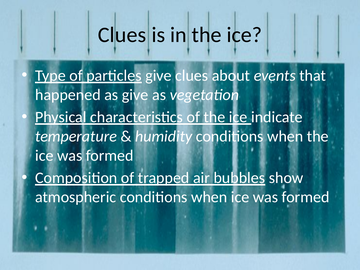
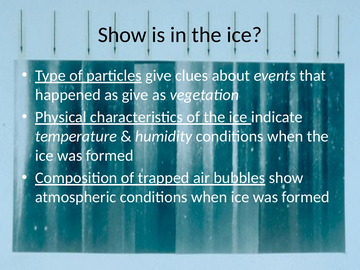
Clues: Clues -> Show (122, 35)
